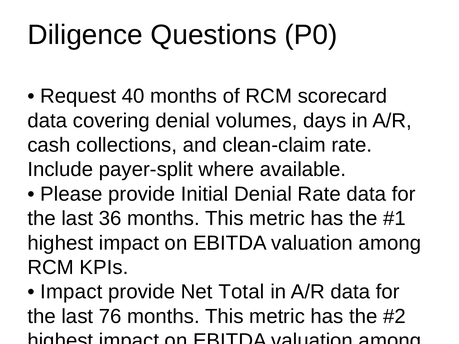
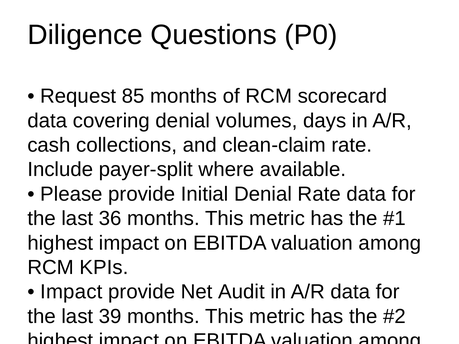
40: 40 -> 85 (133, 96)
Total: Total -> Audit (242, 292)
76: 76 -> 39 (110, 317)
